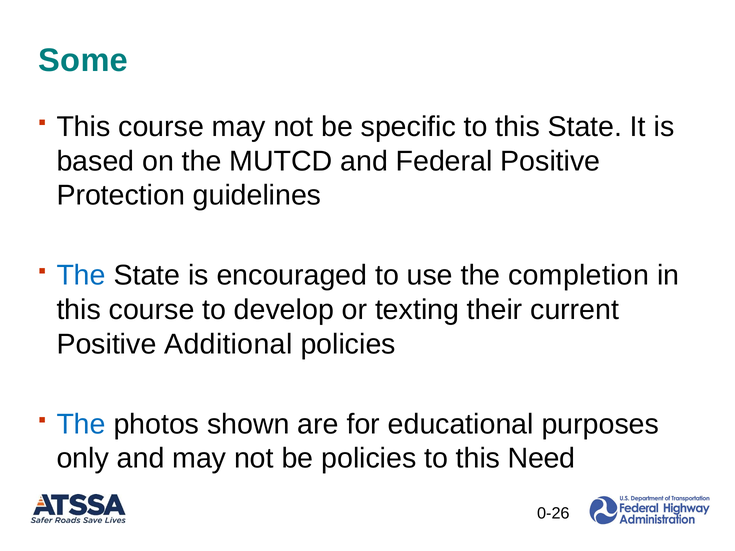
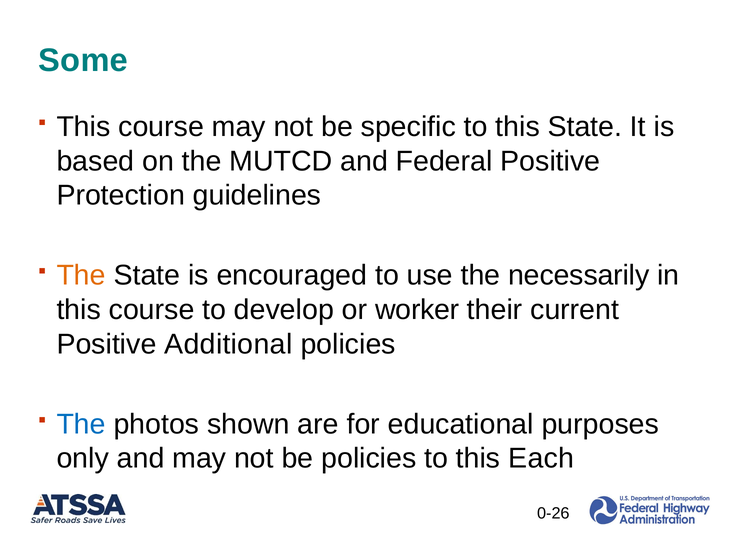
The colour: blue -> orange (81, 276)
completion: completion -> necessarily (579, 276)
texting: texting -> worker (417, 310)
Need: Need -> Each (541, 459)
